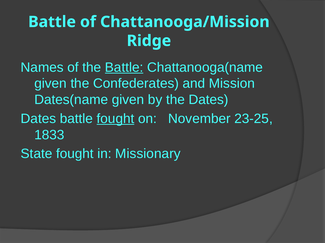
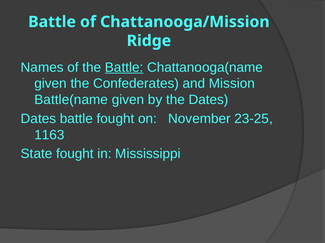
Dates(name: Dates(name -> Battle(name (71, 100)
fought underline: present -> none (116, 119)
1833: 1833 -> 1163 (49, 135)
Missionary: Missionary -> Mississippi (148, 154)
